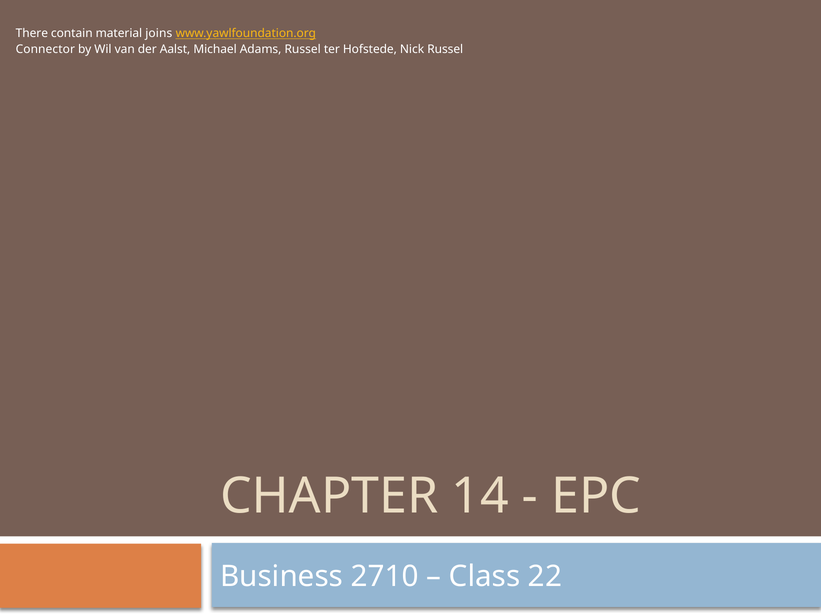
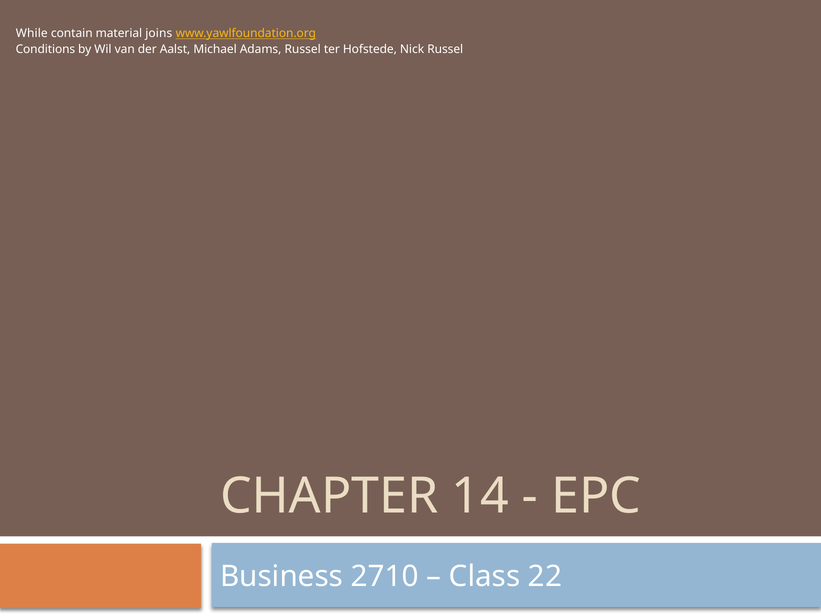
There: There -> While (32, 33)
Connector: Connector -> Conditions (45, 49)
